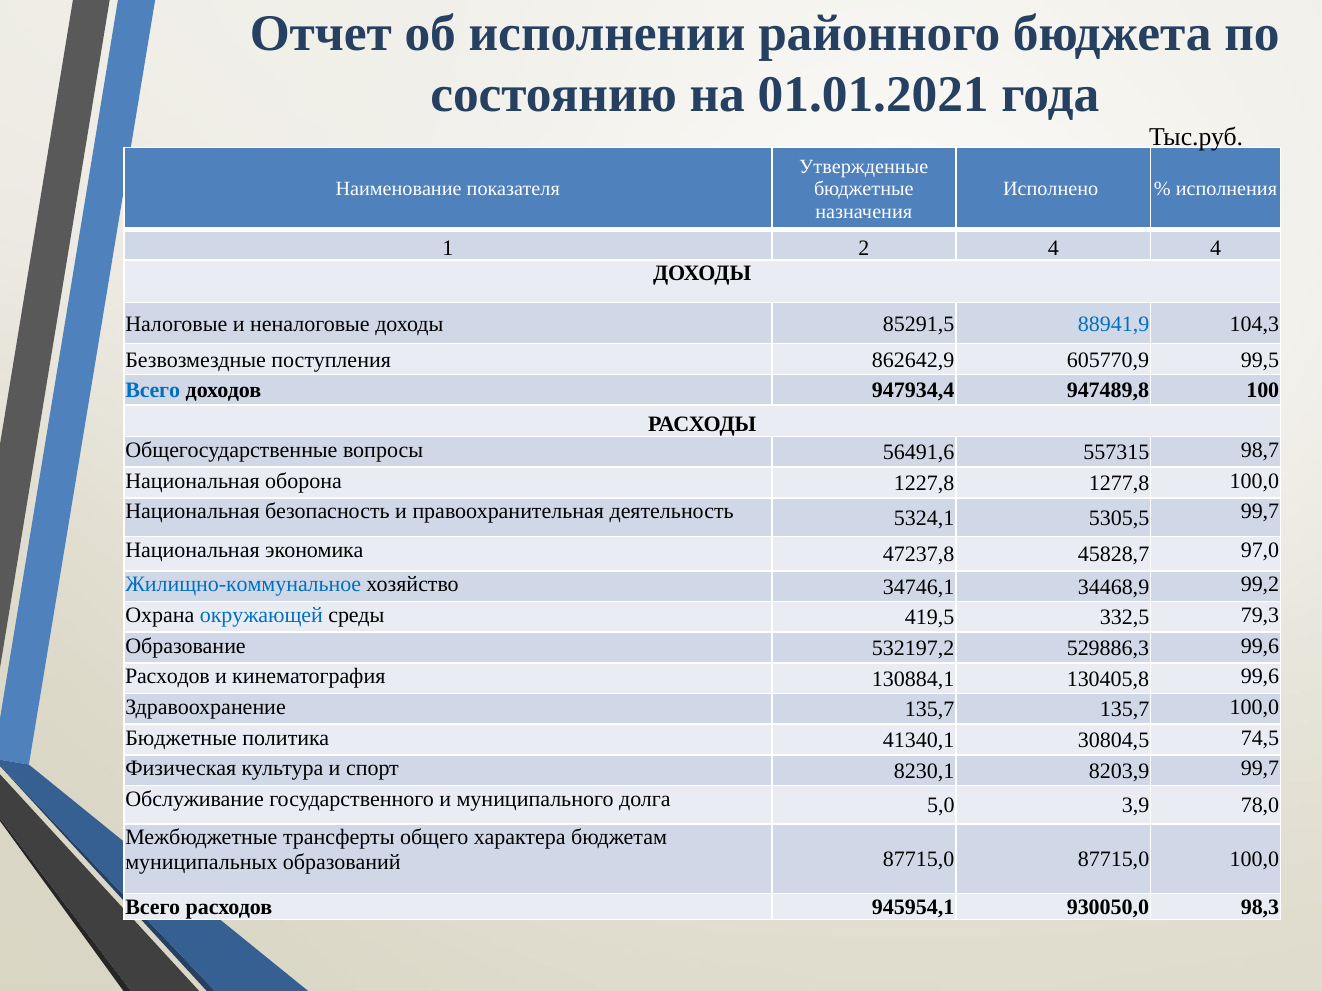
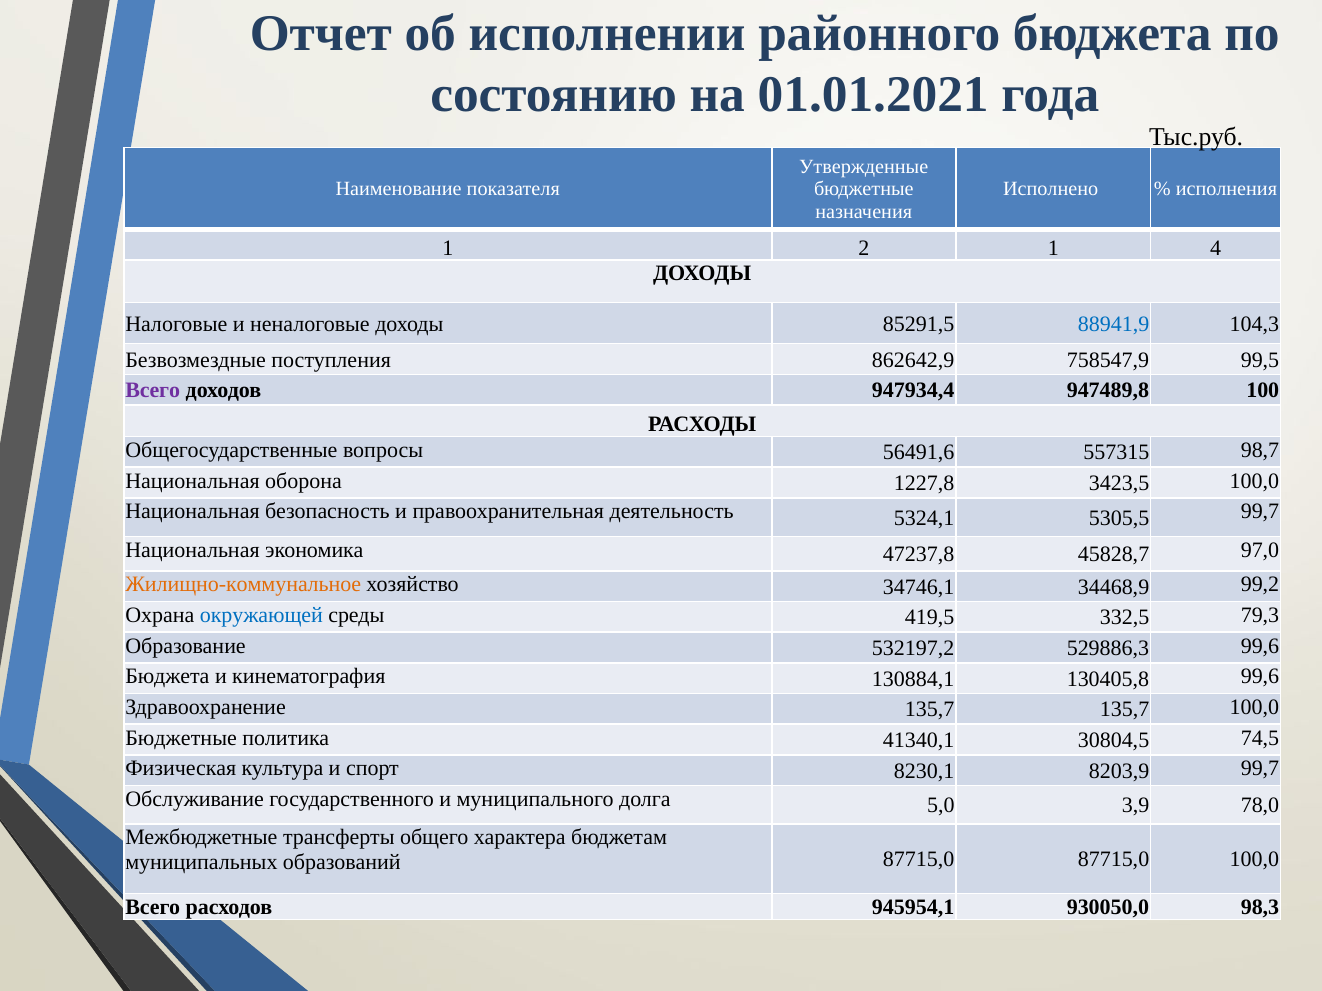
2 4: 4 -> 1 (1053, 248)
605770,9: 605770,9 -> 758547,9 (1108, 360)
Всего colour: blue -> purple (153, 391)
1277,8: 1277,8 -> 3423,5 (1119, 484)
Жилищно-коммунальное colour: blue -> orange (243, 585)
Расходов: Расходов -> Бюджета (167, 677)
